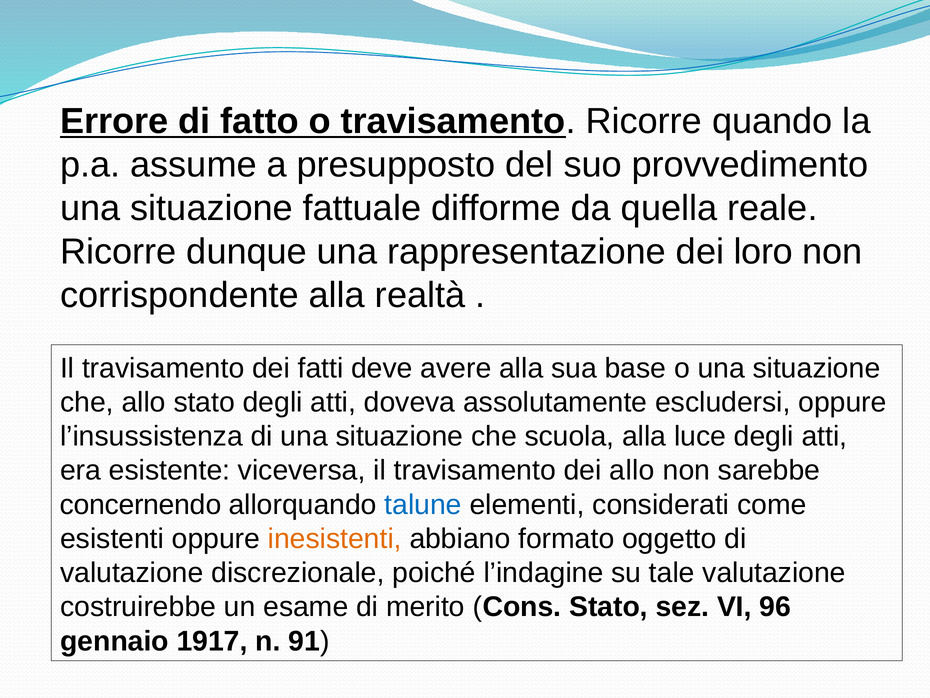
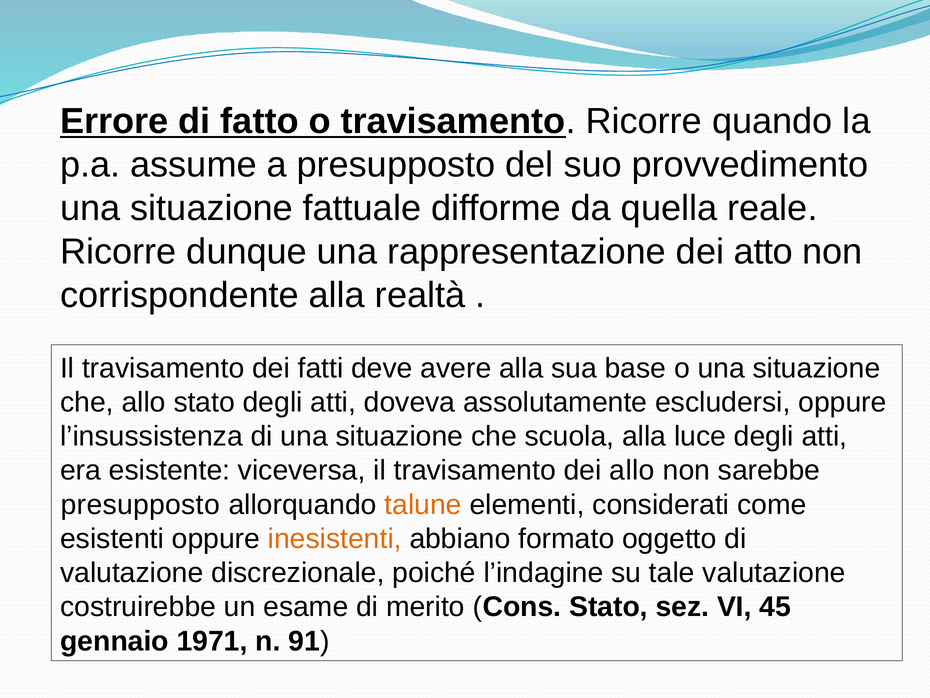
loro: loro -> atto (763, 251)
concernendo: concernendo -> presupposto (140, 504)
talune colour: blue -> orange (423, 504)
96: 96 -> 45 (775, 607)
1917: 1917 -> 1971 (212, 641)
